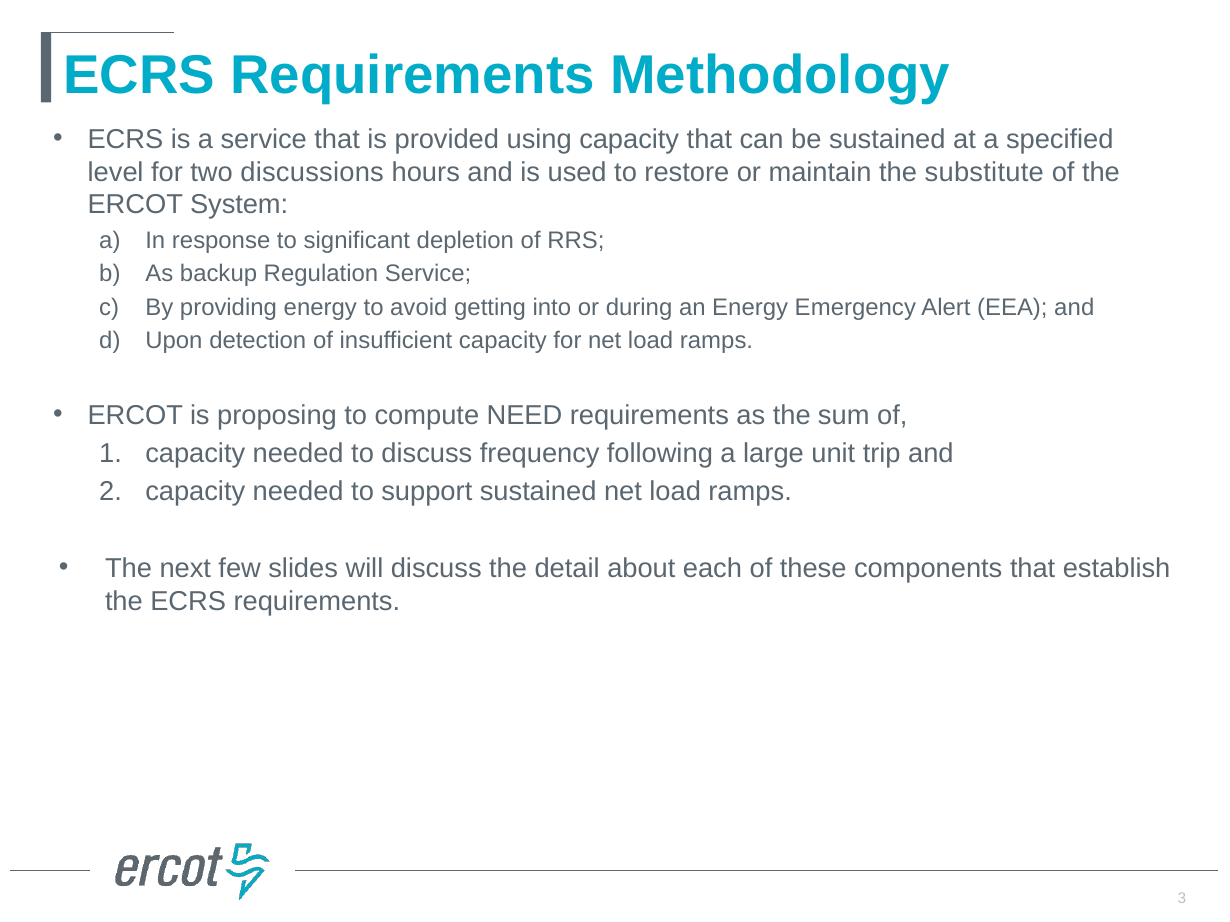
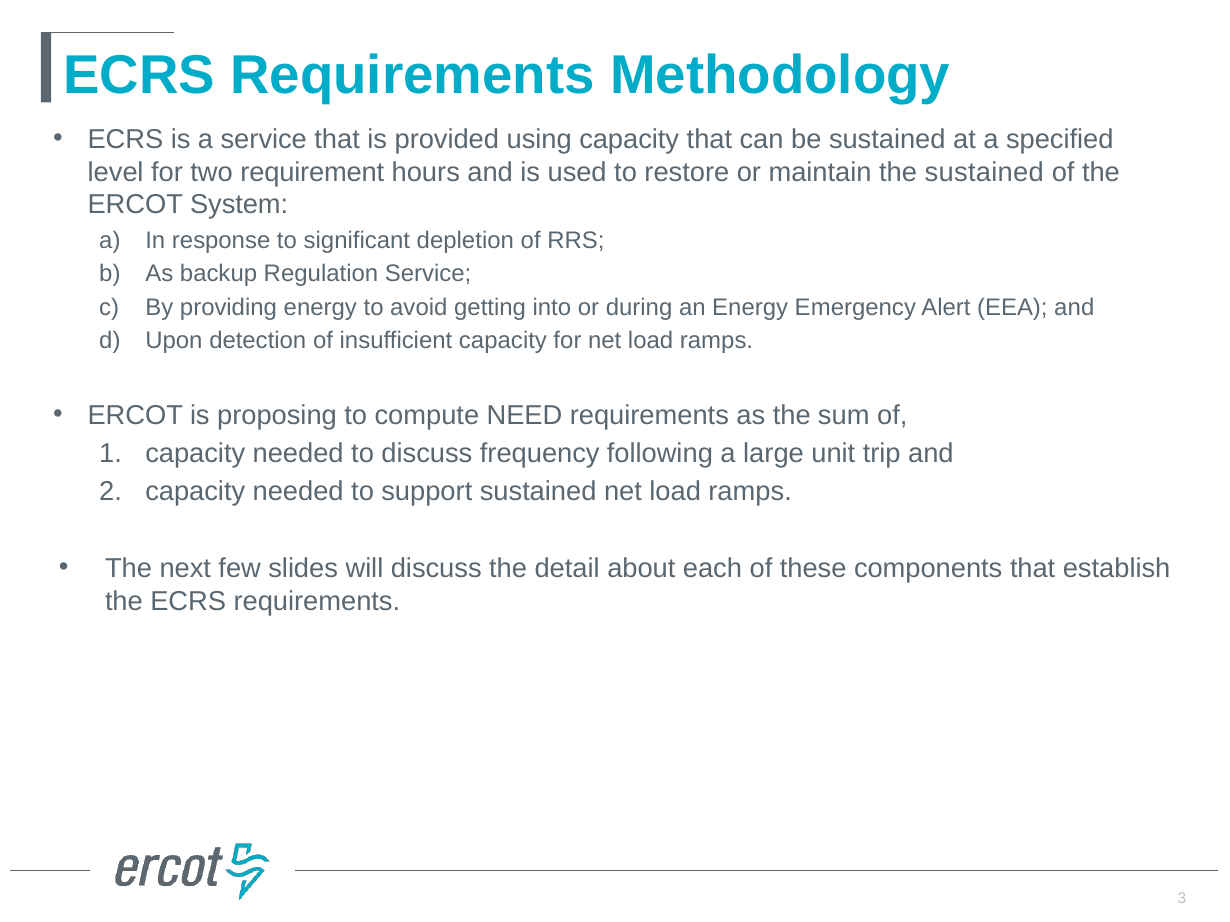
discussions: discussions -> requirement (312, 172)
the substitute: substitute -> sustained (984, 172)
